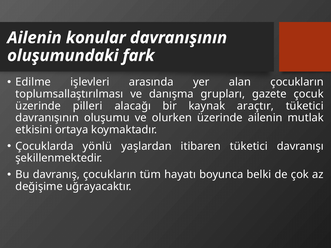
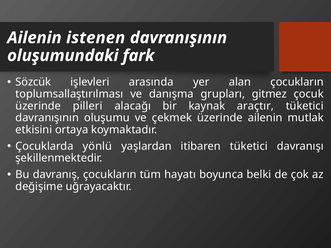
konular: konular -> istenen (96, 38)
Edilme: Edilme -> Sözcük (33, 82)
gazete: gazete -> gitmez (269, 94)
olurken: olurken -> çekmek (172, 118)
